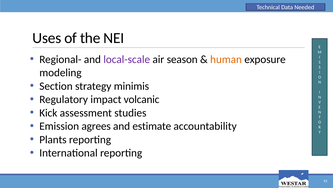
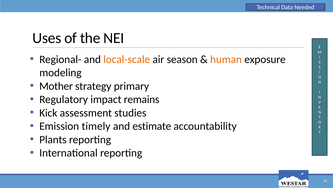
local-scale colour: purple -> orange (127, 59)
Section: Section -> Mother (56, 86)
minimis: minimis -> primary (131, 86)
volcanic: volcanic -> remains (142, 99)
agrees: agrees -> timely (96, 126)
